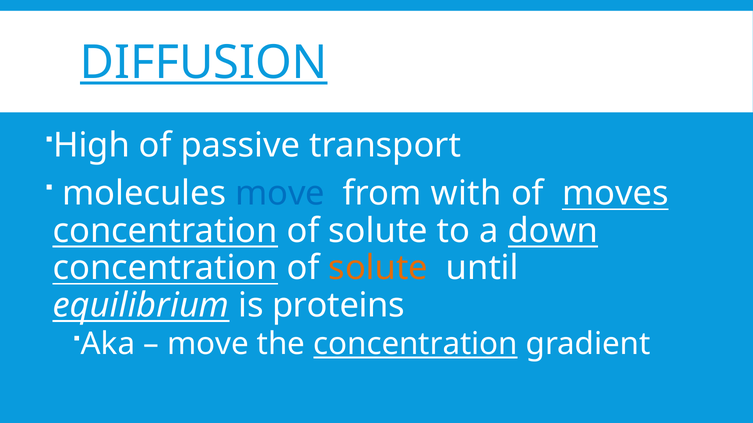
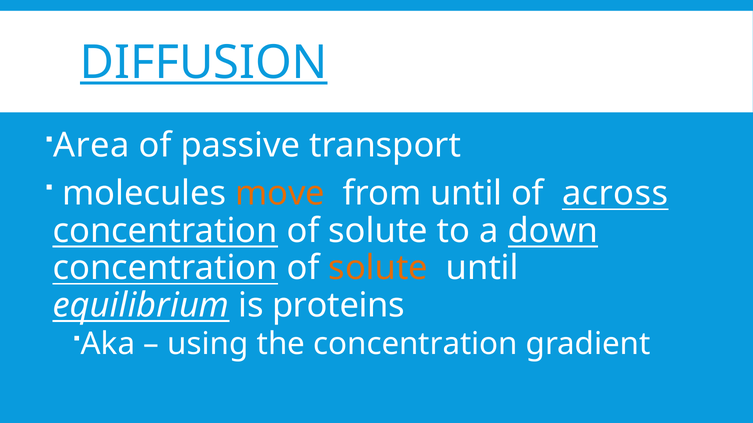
High: High -> Area (91, 145)
move colour: blue -> orange (280, 194)
from with: with -> until (466, 194)
moves: moves -> across (615, 194)
move: move -> using (208, 344)
concentration underline: present -> none (416, 344)
